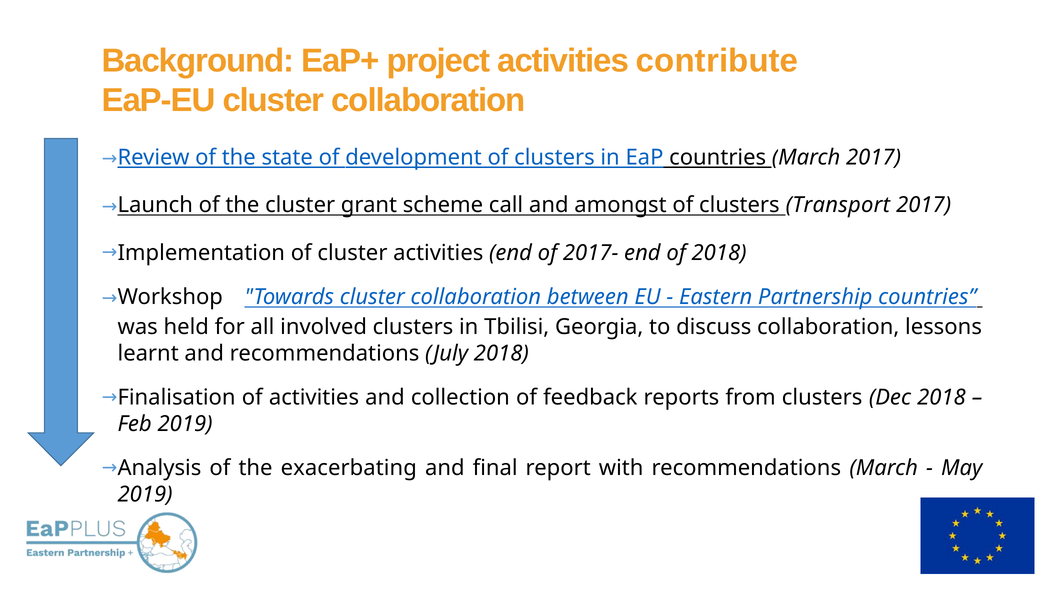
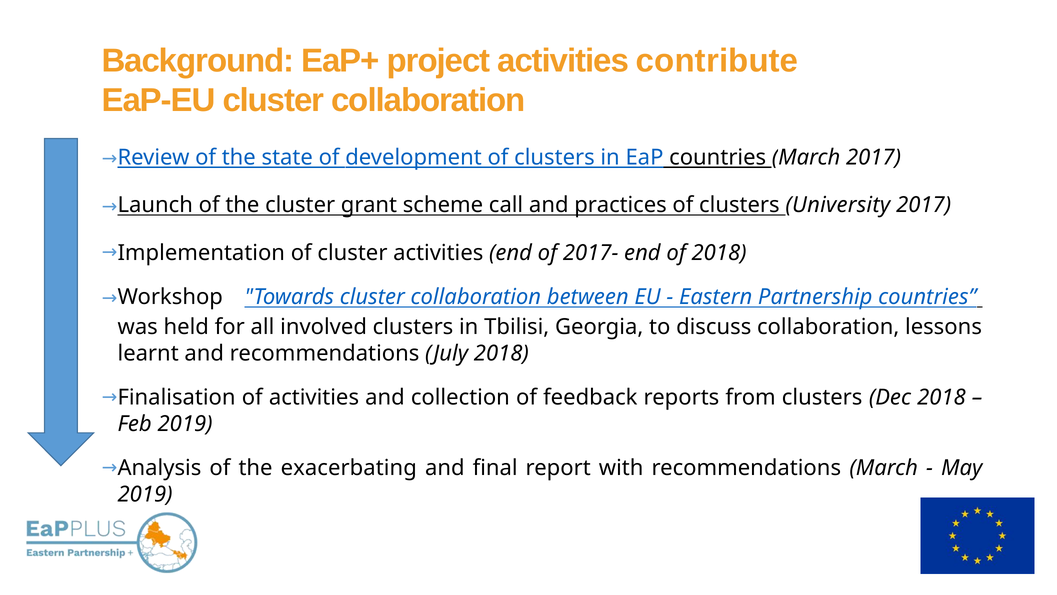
amongst: amongst -> practices (620, 205)
Transport: Transport -> University (838, 205)
